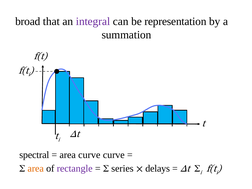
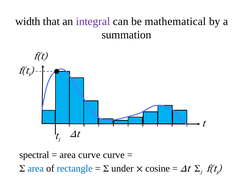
broad: broad -> width (28, 21)
representation: representation -> mathematical (175, 21)
delays: delays -> cosine (158, 169)
area colour: orange -> blue (36, 169)
rectangle colour: purple -> blue (75, 169)
series: series -> under (122, 169)
